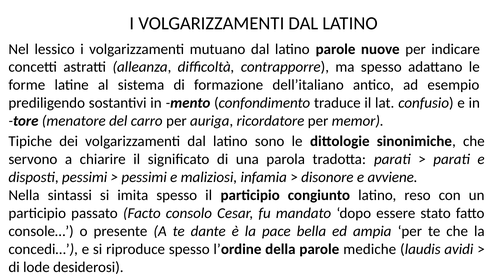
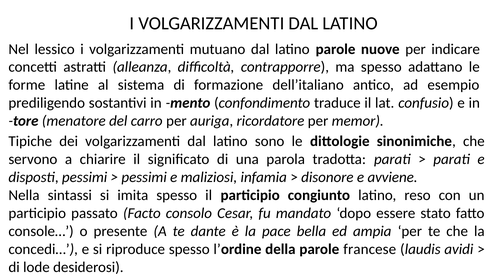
mediche: mediche -> francese (370, 249)
